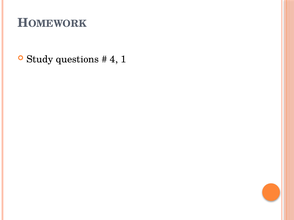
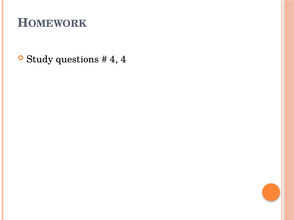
4 1: 1 -> 4 (123, 59)
